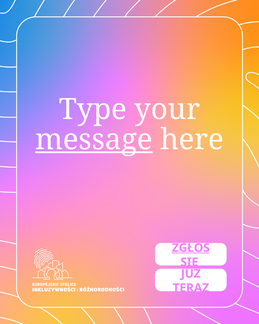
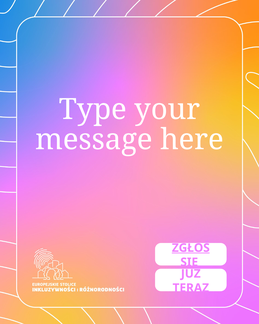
message underline: present -> none (94, 140)
